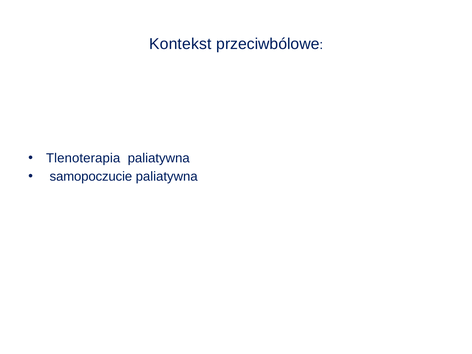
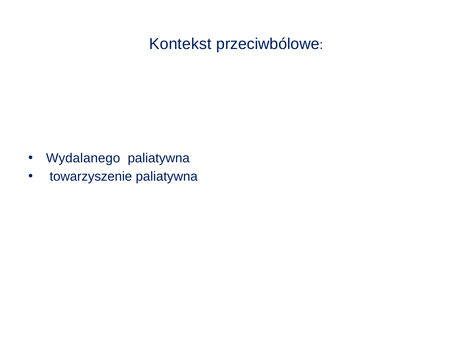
Tlenoterapia: Tlenoterapia -> Wydalanego (83, 158)
samopoczucie: samopoczucie -> towarzyszenie (91, 177)
